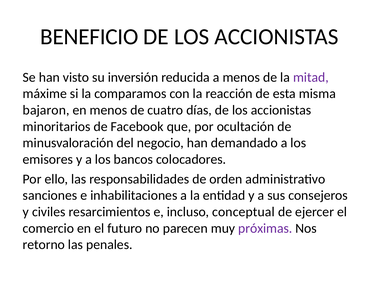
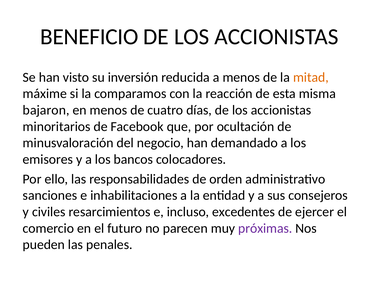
mitad colour: purple -> orange (311, 77)
conceptual: conceptual -> excedentes (244, 212)
retorno: retorno -> pueden (44, 245)
